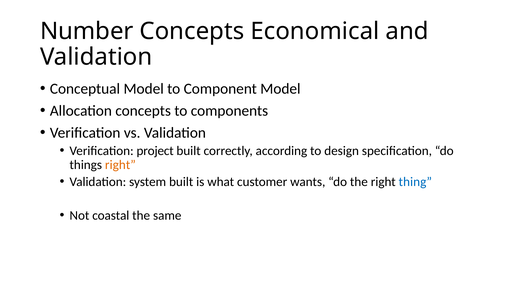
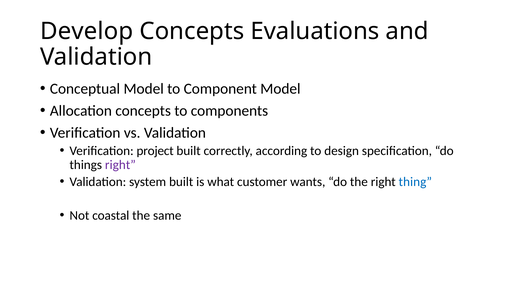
Number: Number -> Develop (87, 31)
Economical: Economical -> Evaluations (315, 31)
right colour: orange -> purple (120, 165)
